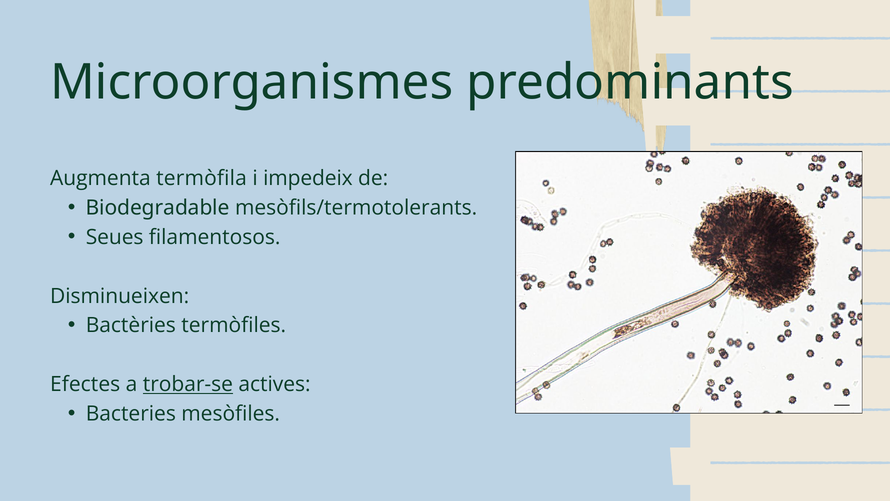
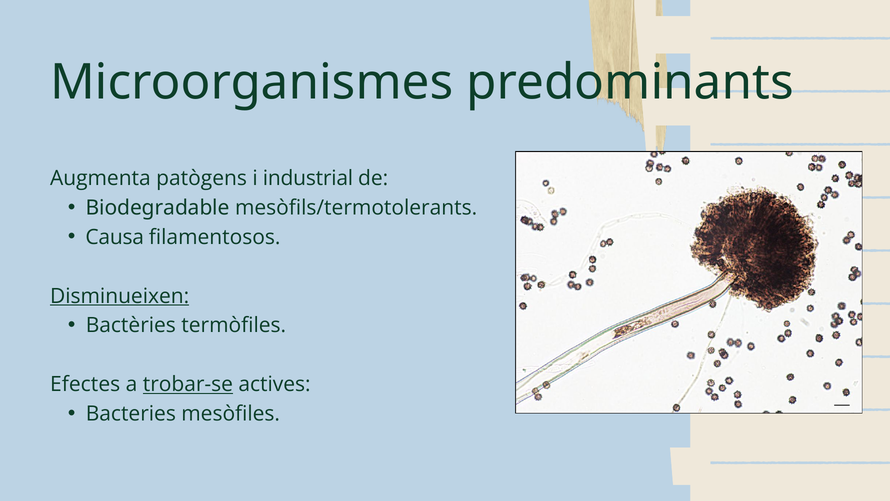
termòfila: termòfila -> patògens (202, 178)
impedeix: impedeix -> industrial (308, 178)
Seues: Seues -> Causa (115, 237)
Disminueixen underline: none -> present (120, 296)
